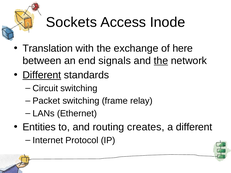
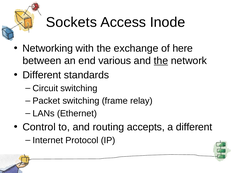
Translation: Translation -> Networking (48, 48)
signals: signals -> various (115, 61)
Different underline: present -> none (42, 75)
Entities: Entities -> Control (39, 127)
creates: creates -> accepts (146, 127)
